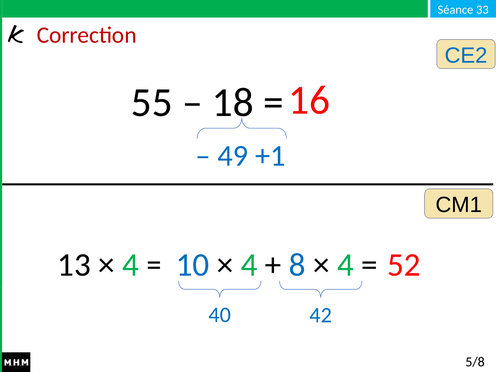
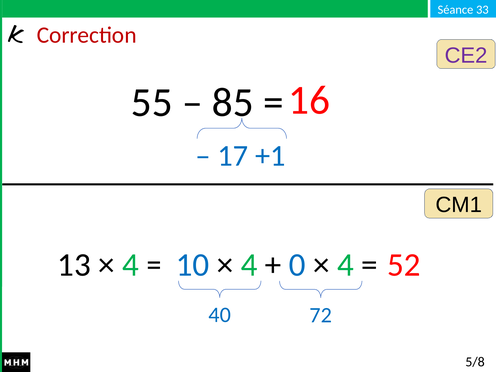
CE2 colour: blue -> purple (466, 56)
18: 18 -> 85 (233, 102)
49: 49 -> 17 (233, 156)
8: 8 -> 0 (297, 265)
42: 42 -> 72 (321, 315)
